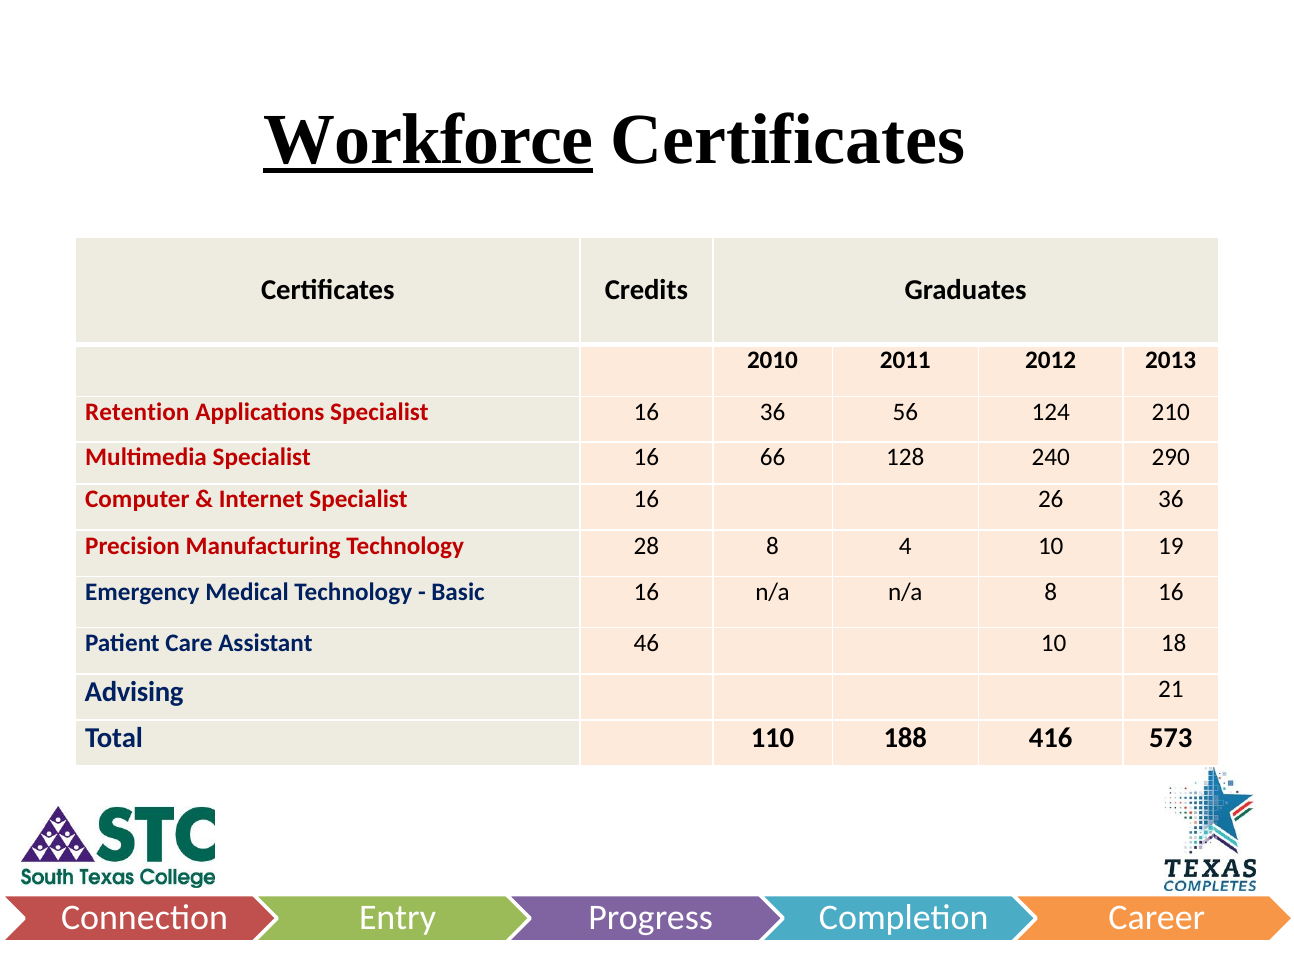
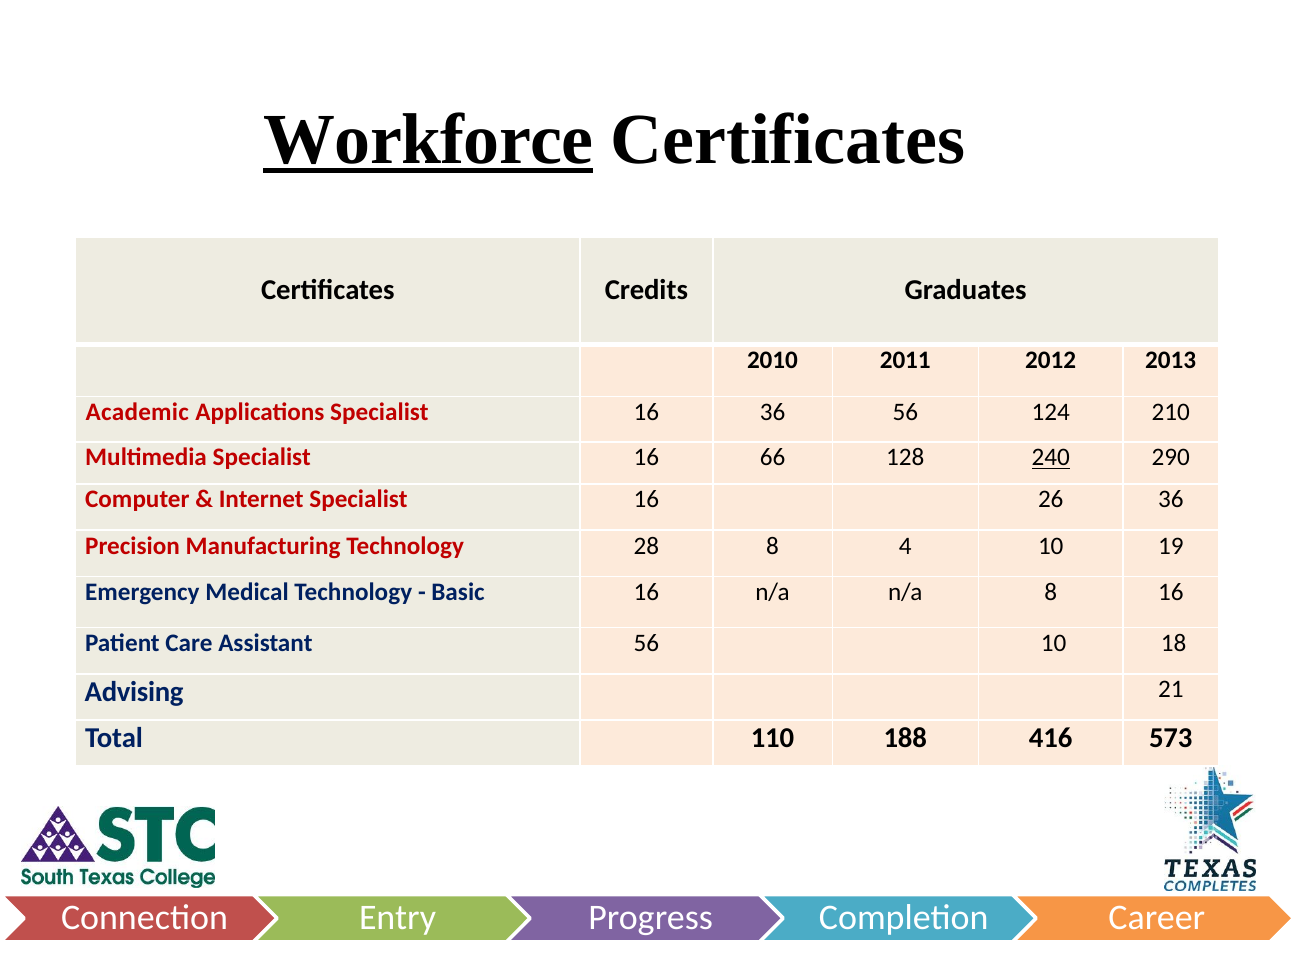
Retention: Retention -> Academic (137, 412)
240 underline: none -> present (1051, 458)
Assistant 46: 46 -> 56 (646, 644)
